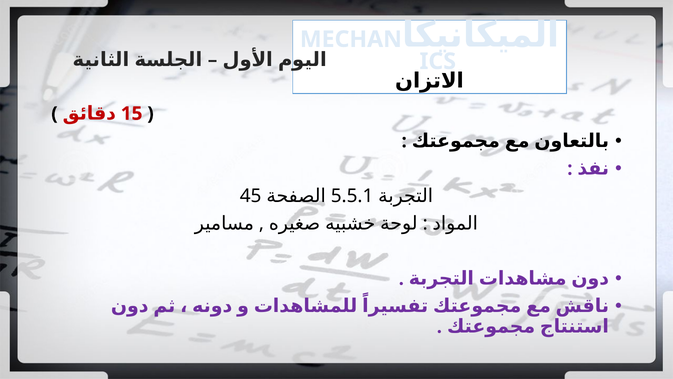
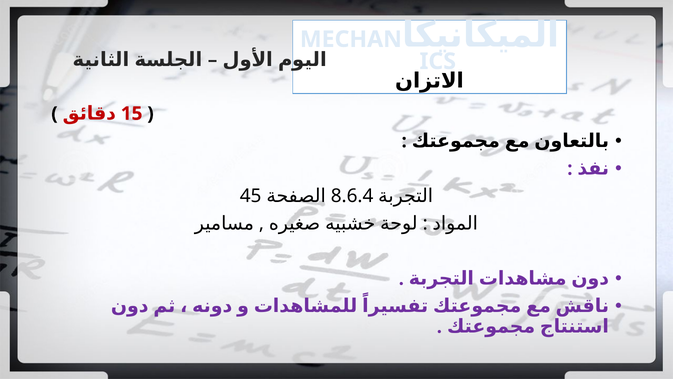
5.5.1: 5.5.1 -> 8.6.4 (352, 196)
